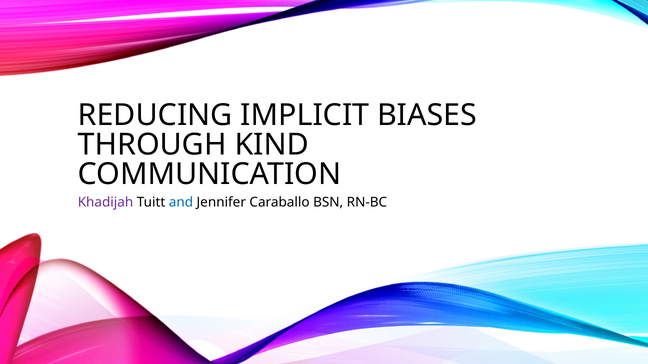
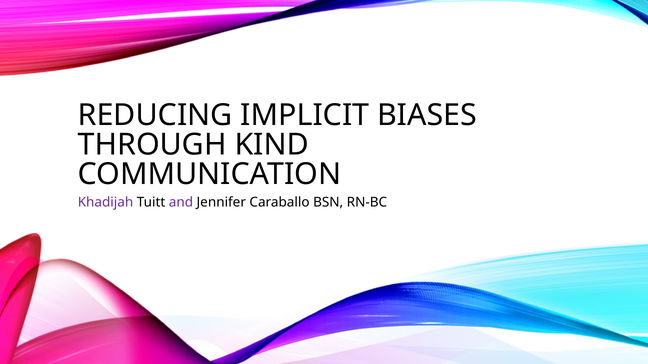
and colour: blue -> purple (181, 203)
